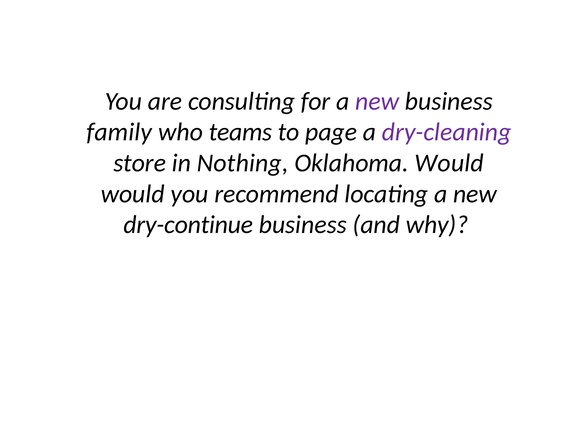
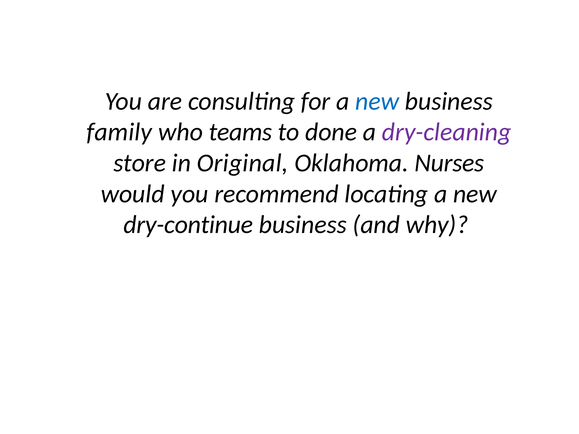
new colour: purple -> blue (377, 101)
page: page -> done (331, 132)
Nothing: Nothing -> Original (243, 163)
Oklahoma Would: Would -> Nurses (449, 163)
